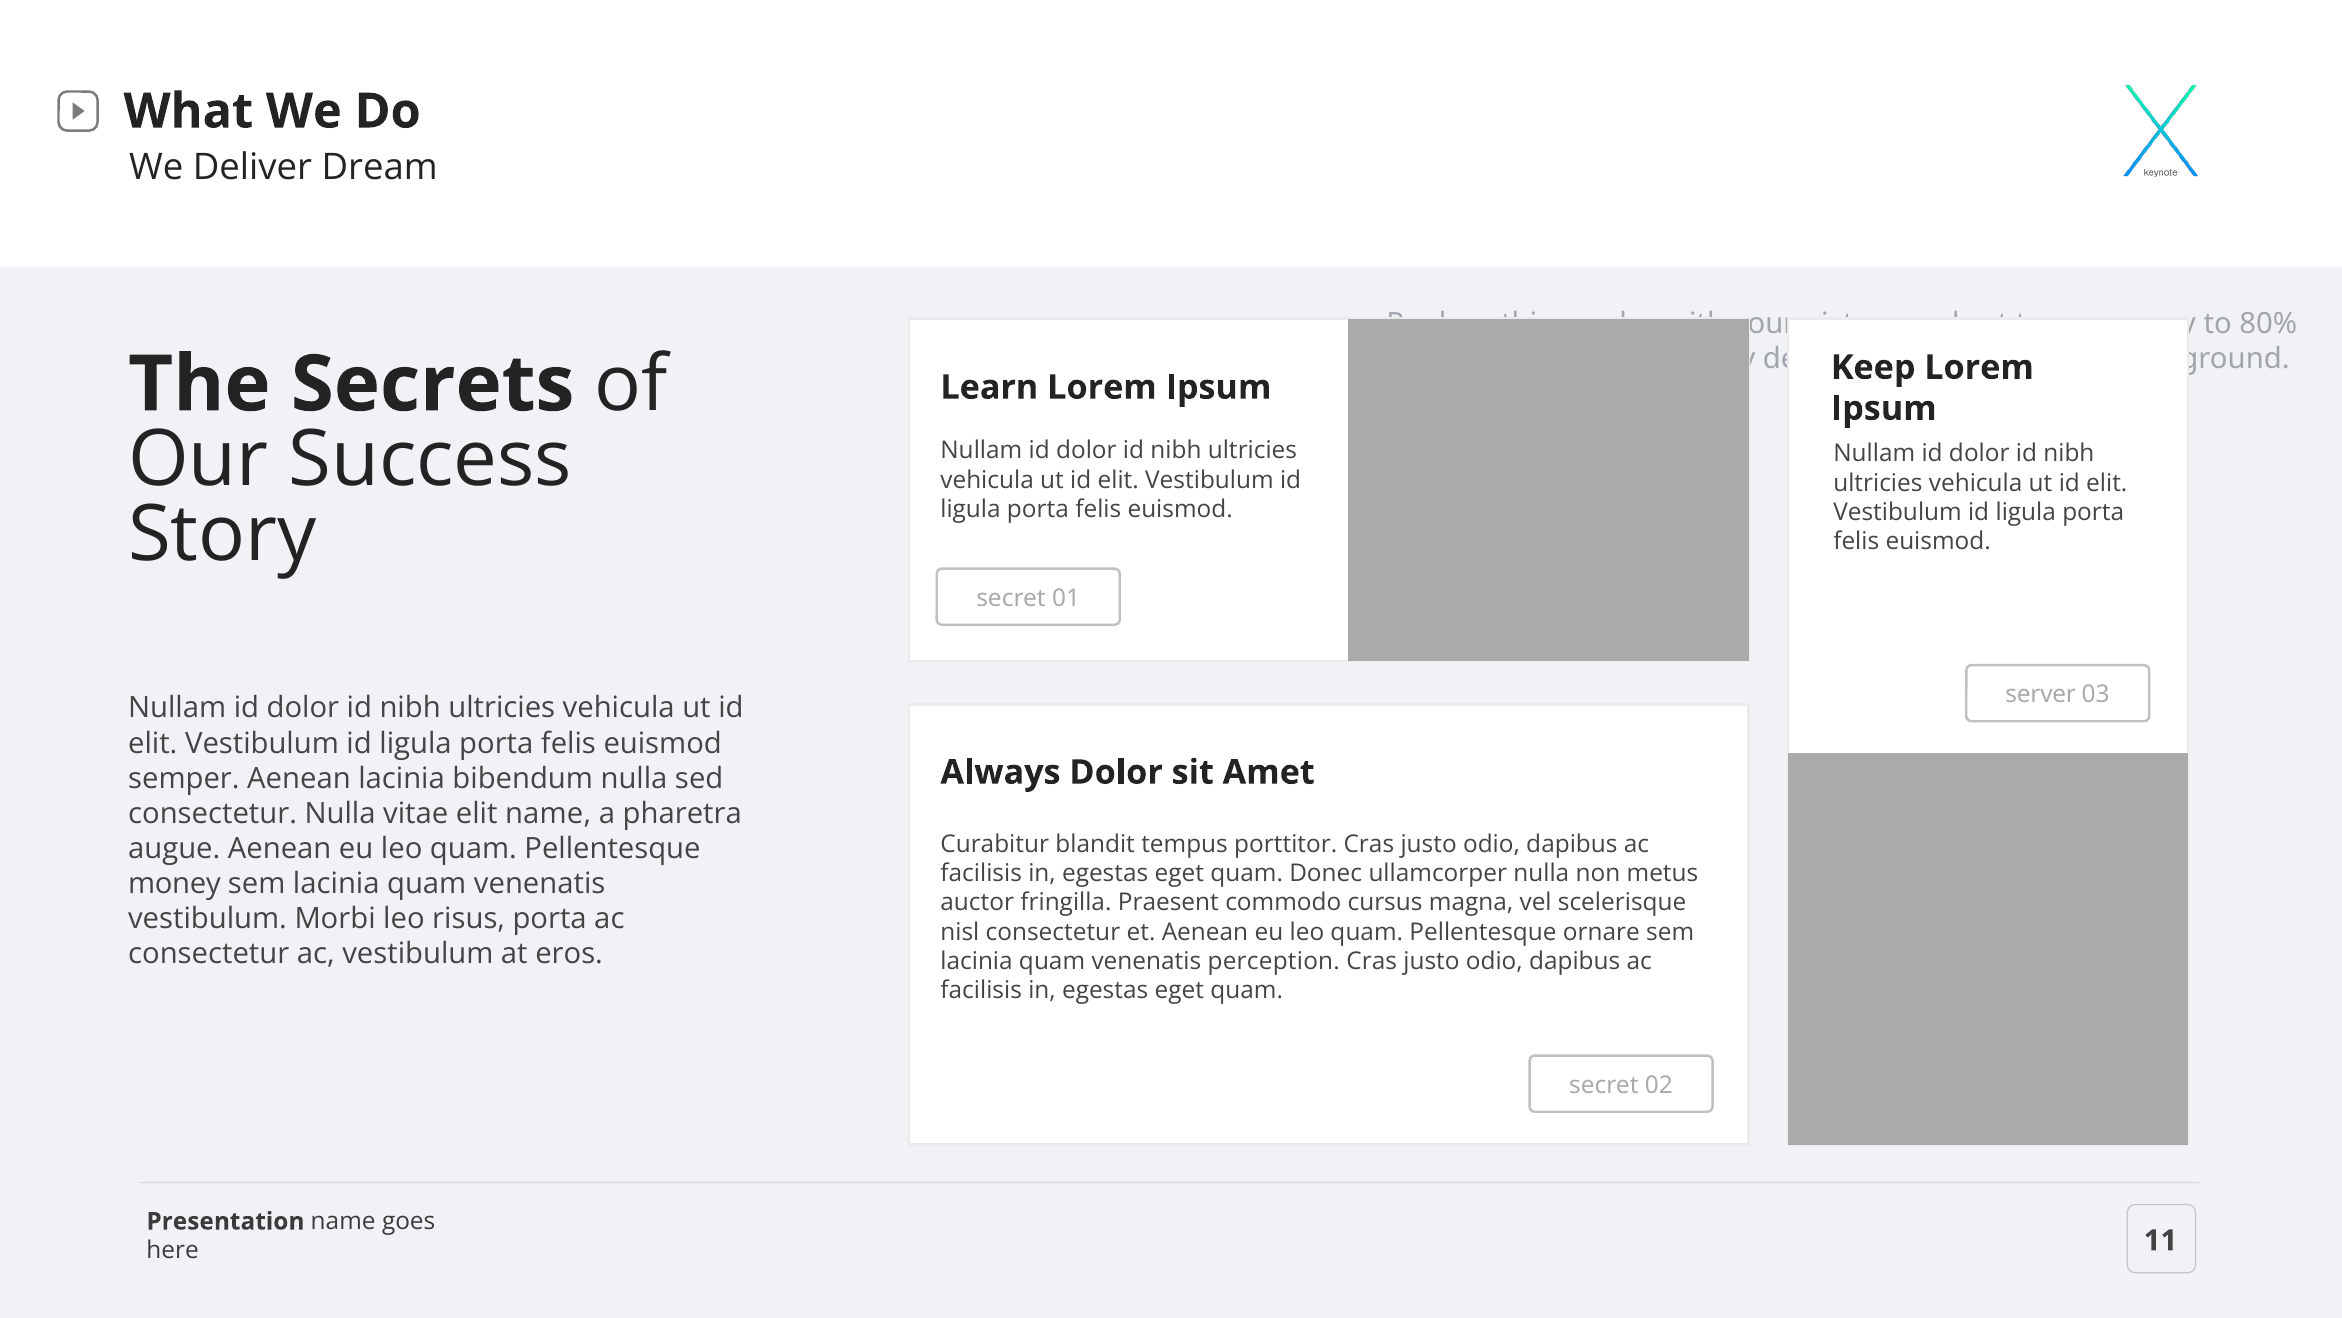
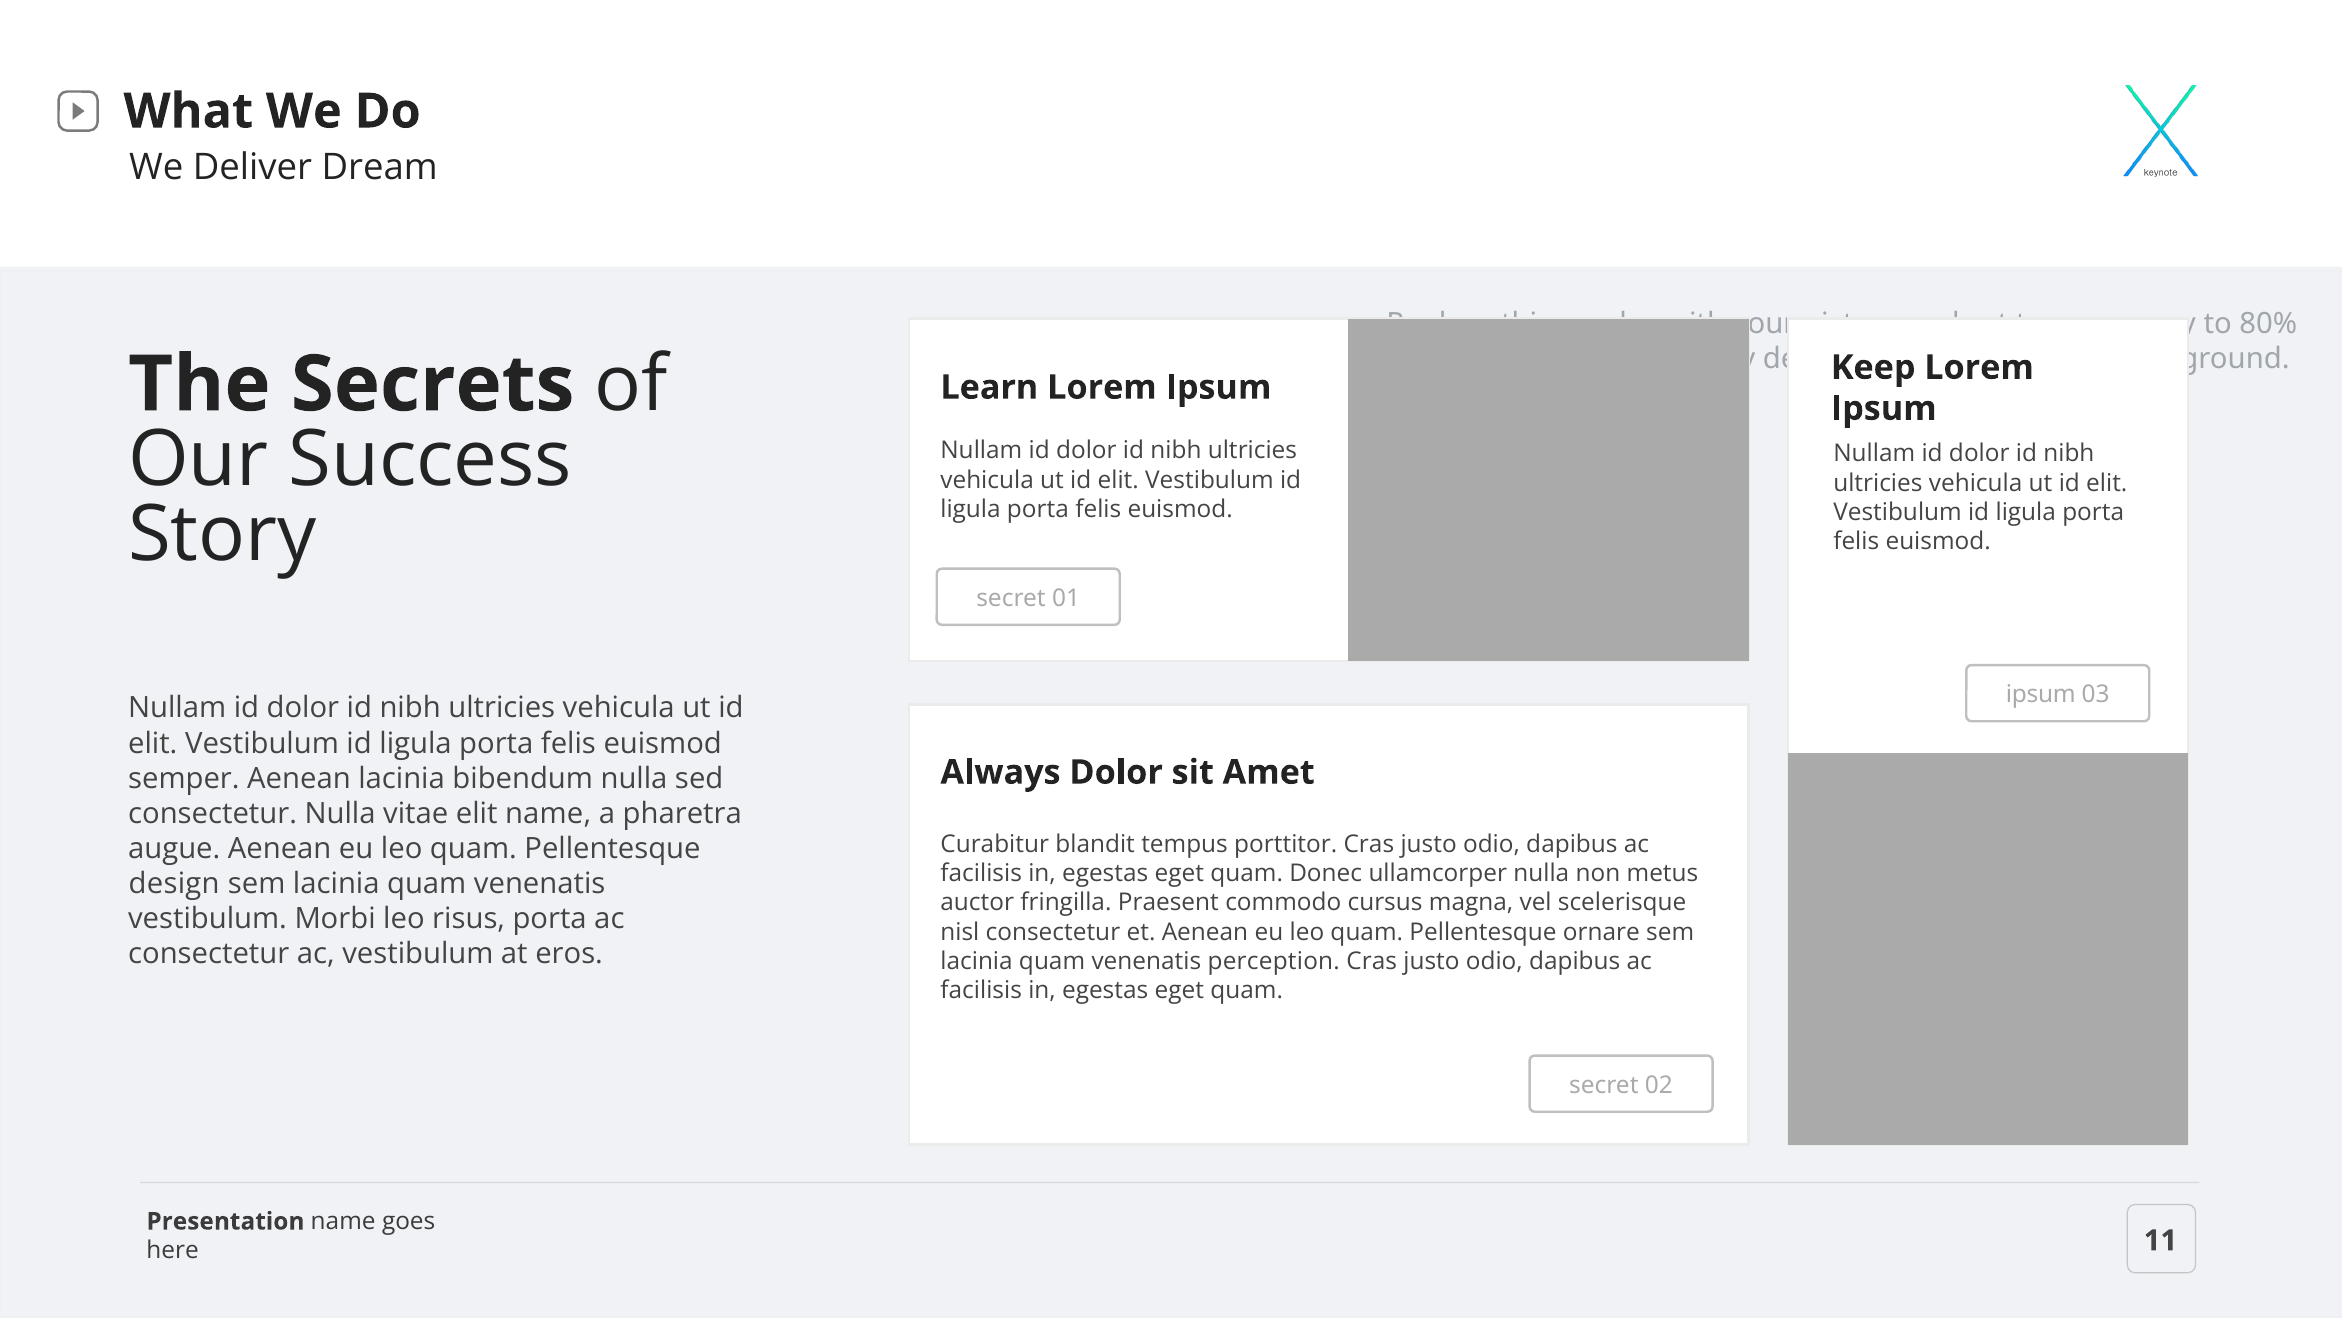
server: server -> ipsum (2041, 695)
money: money -> design (174, 884)
